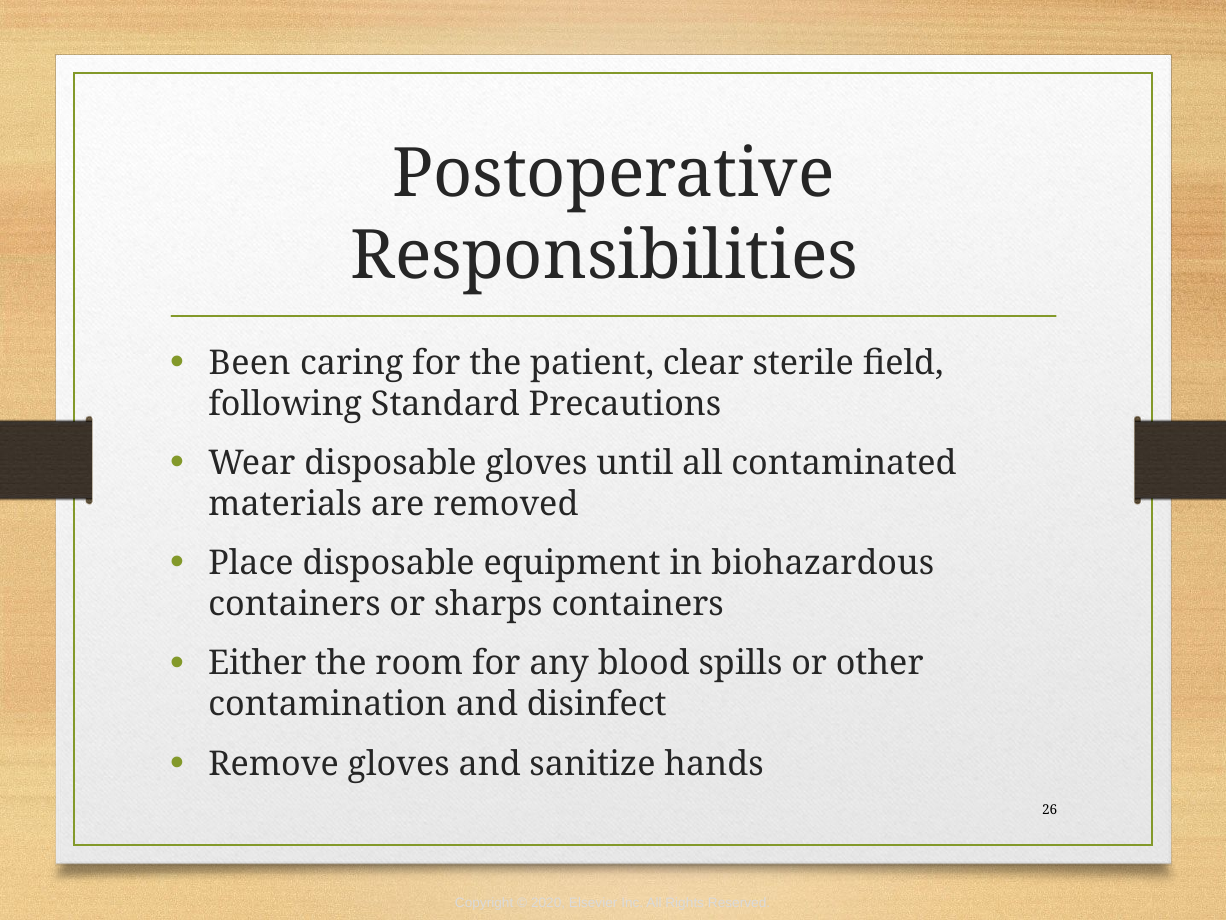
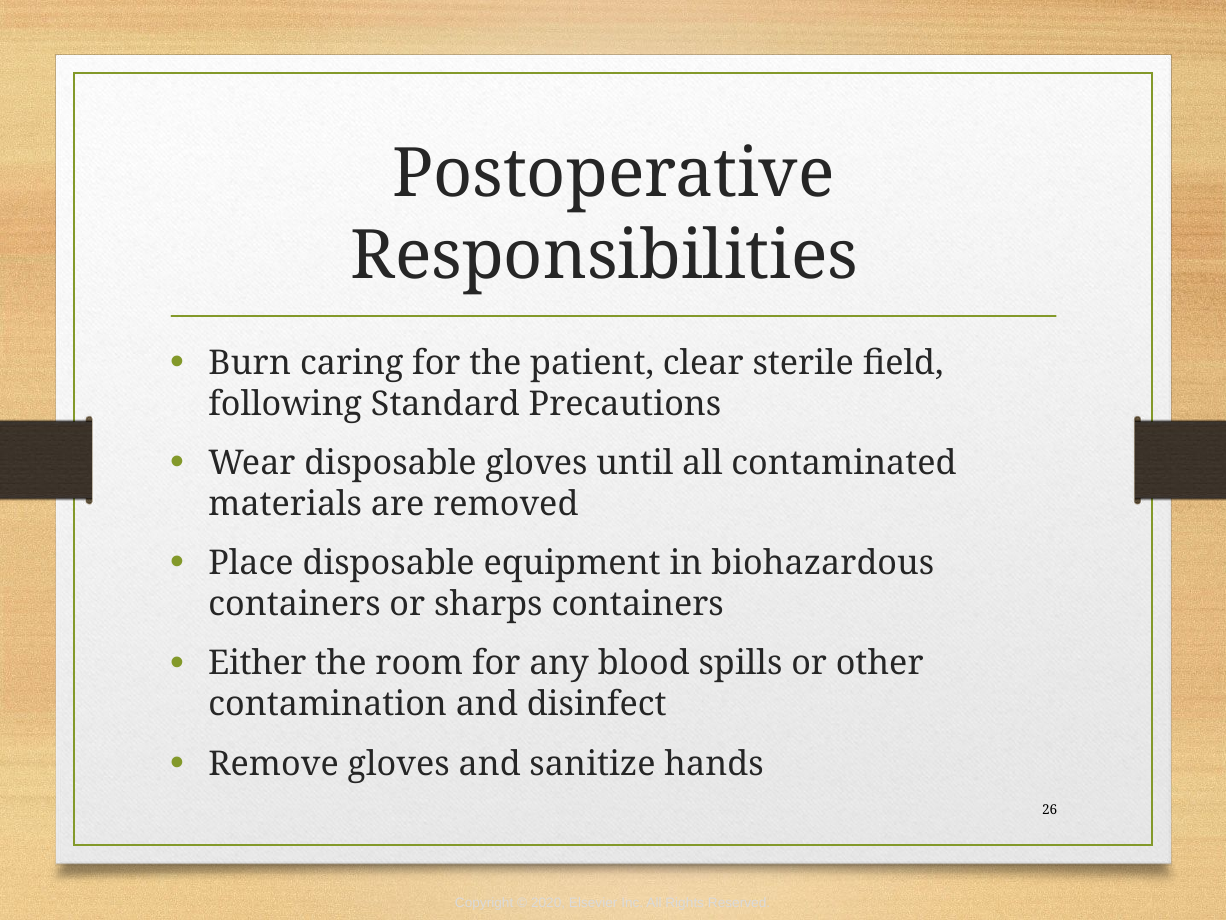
Been: Been -> Burn (250, 363)
